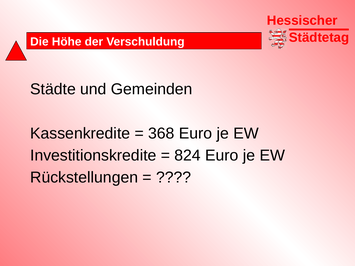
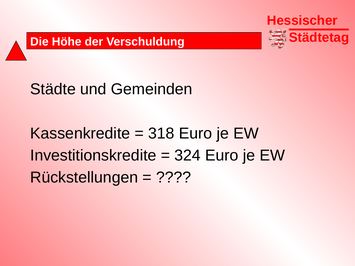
368: 368 -> 318 (161, 133)
824: 824 -> 324 (188, 156)
